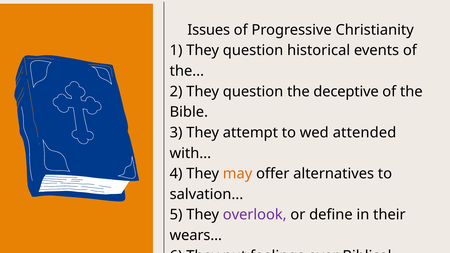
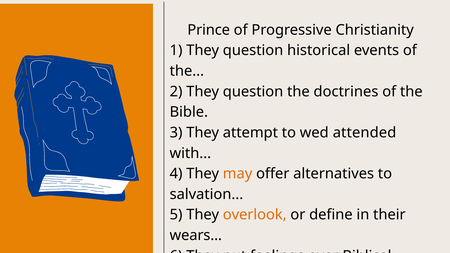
Issues: Issues -> Prince (209, 30)
deceptive: deceptive -> doctrines (346, 92)
overlook colour: purple -> orange (255, 215)
